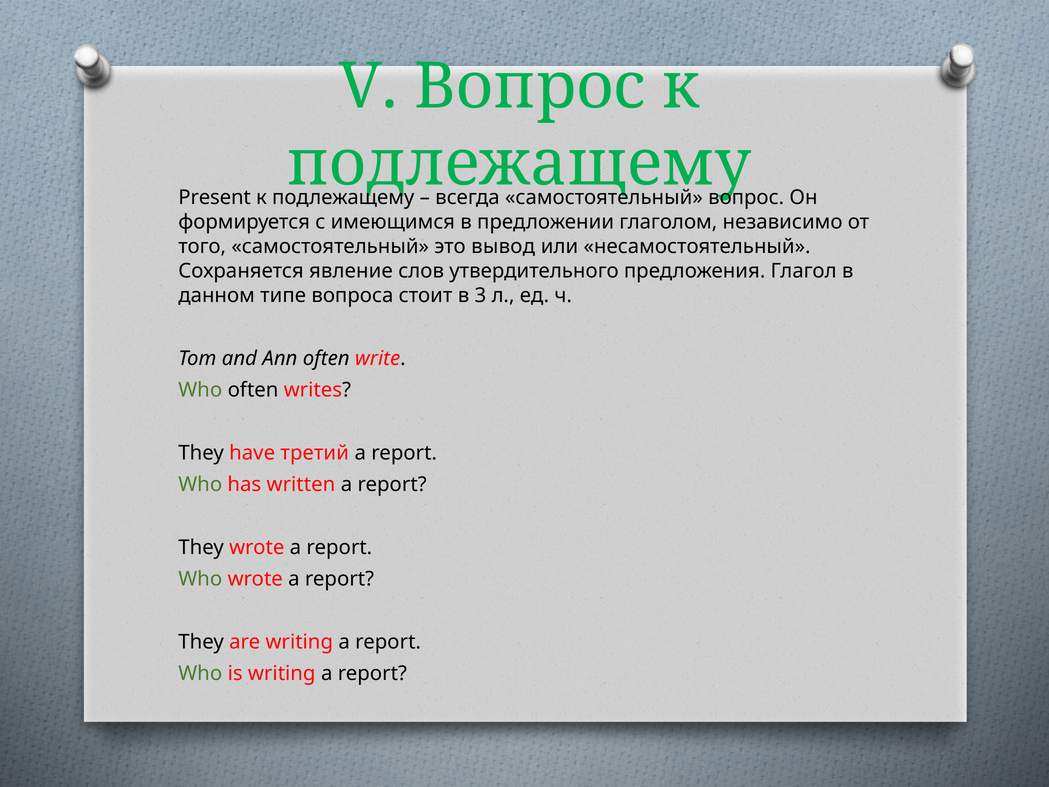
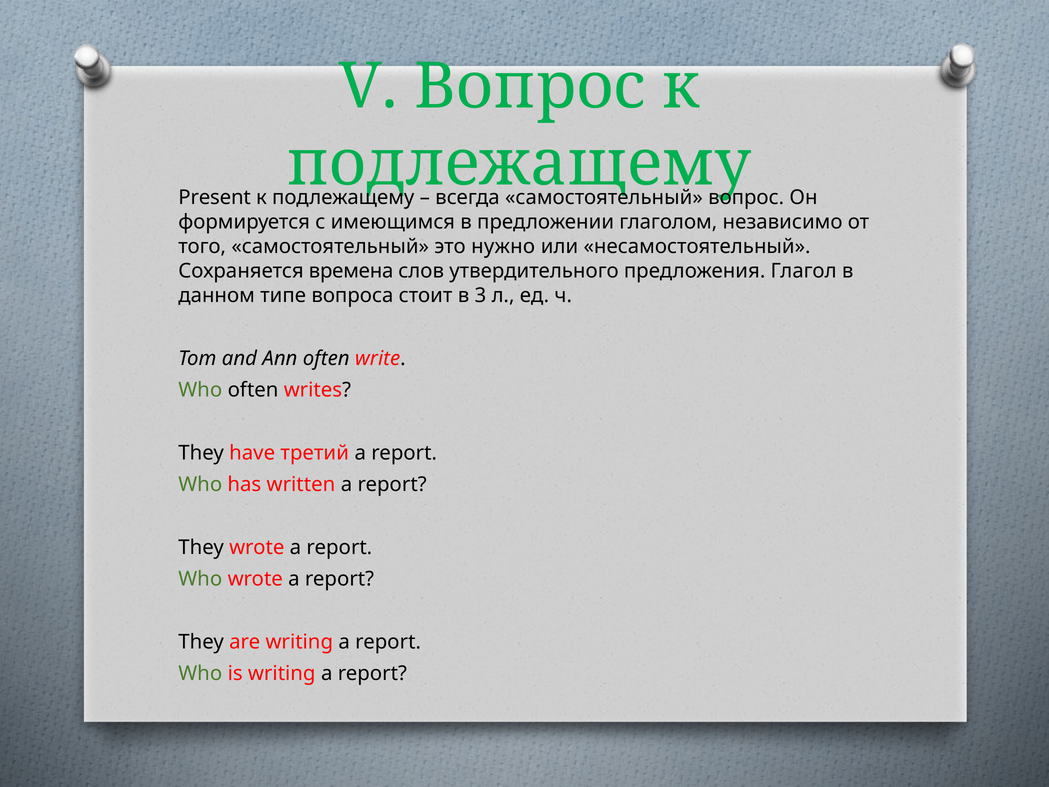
вывод: вывод -> нужно (503, 246)
явление: явление -> времена (351, 271)
